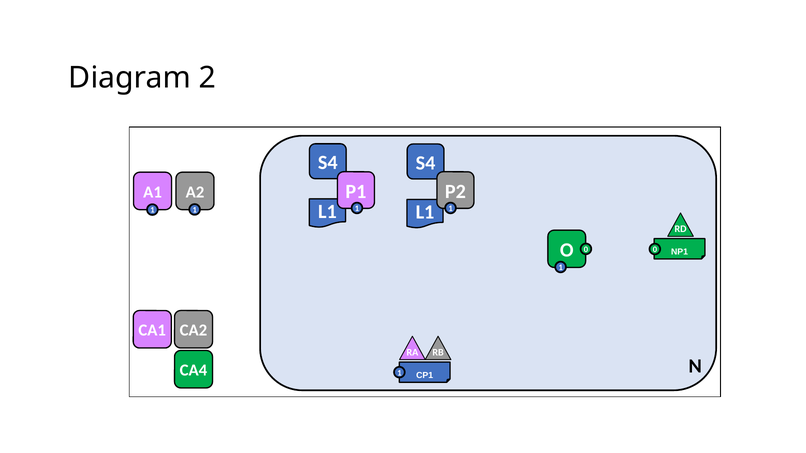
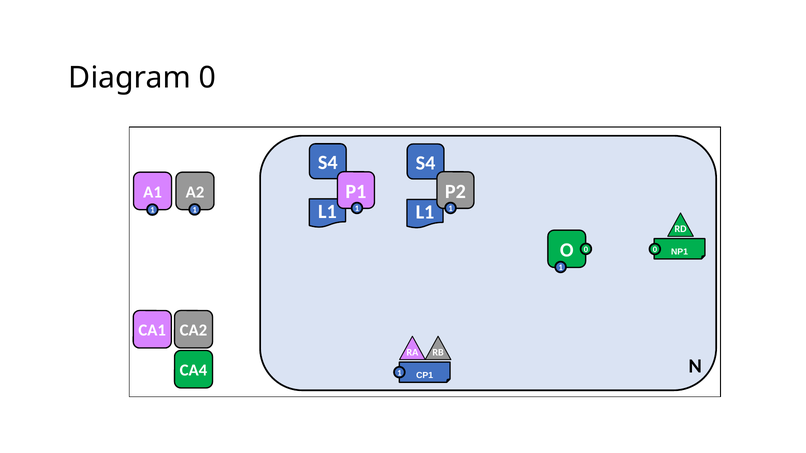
Diagram 2: 2 -> 0 (207, 78)
